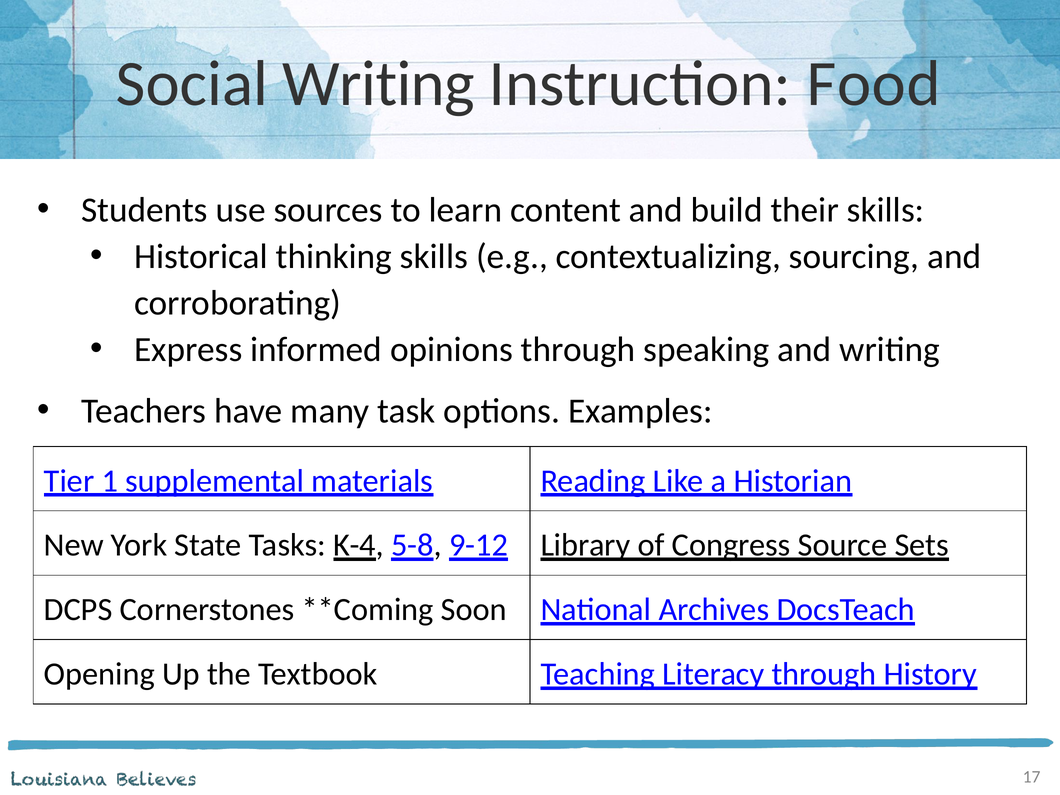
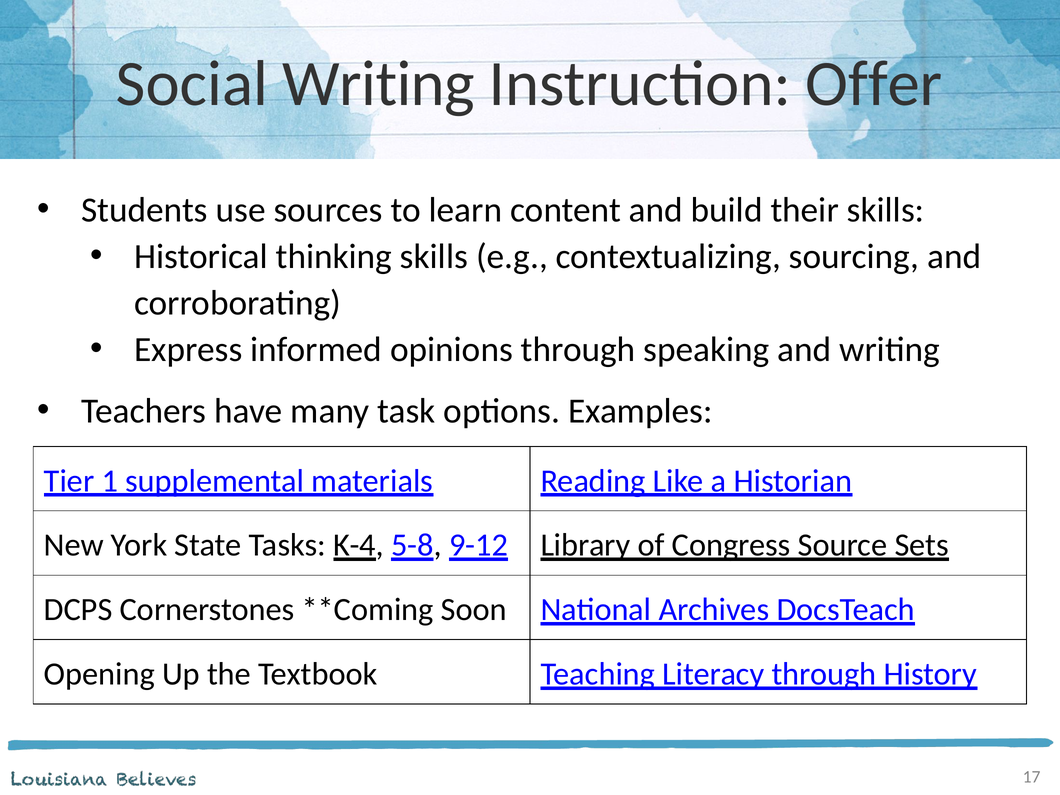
Food: Food -> Offer (874, 84)
